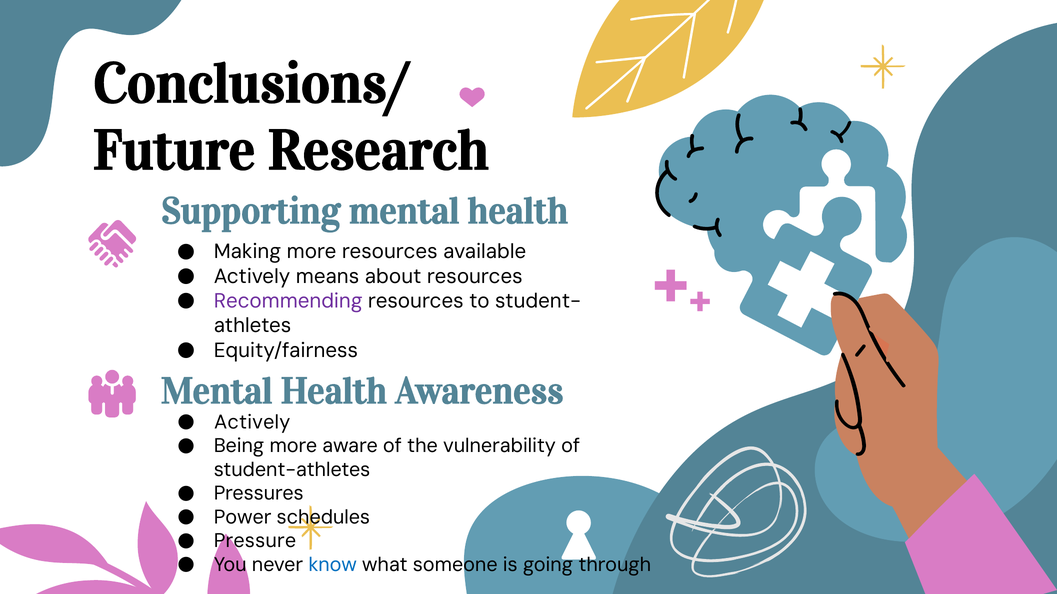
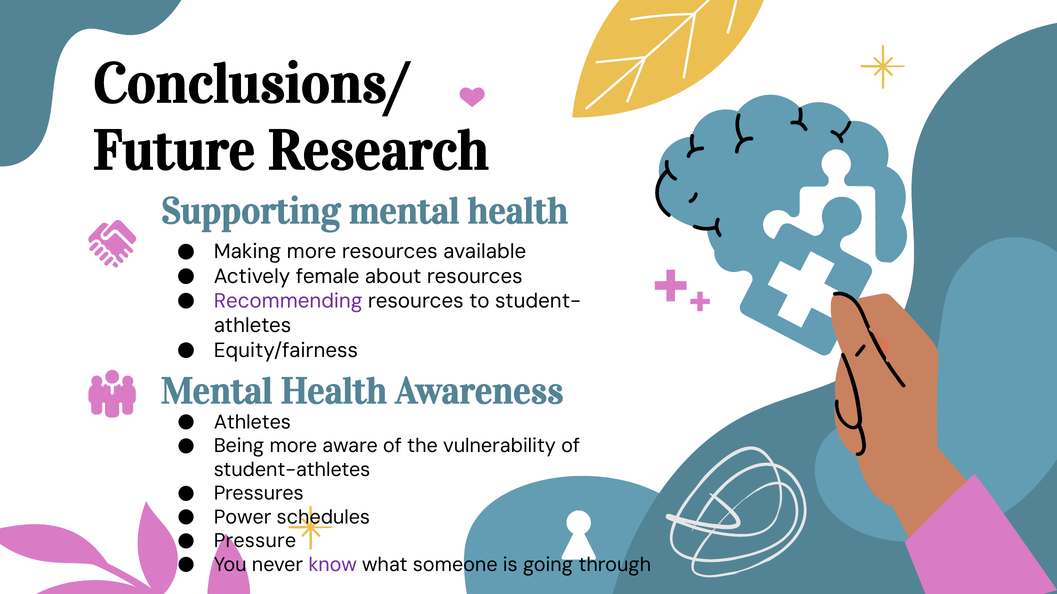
means: means -> female (328, 277)
Actively: Actively -> Athletes (252, 423)
know colour: blue -> purple (333, 565)
